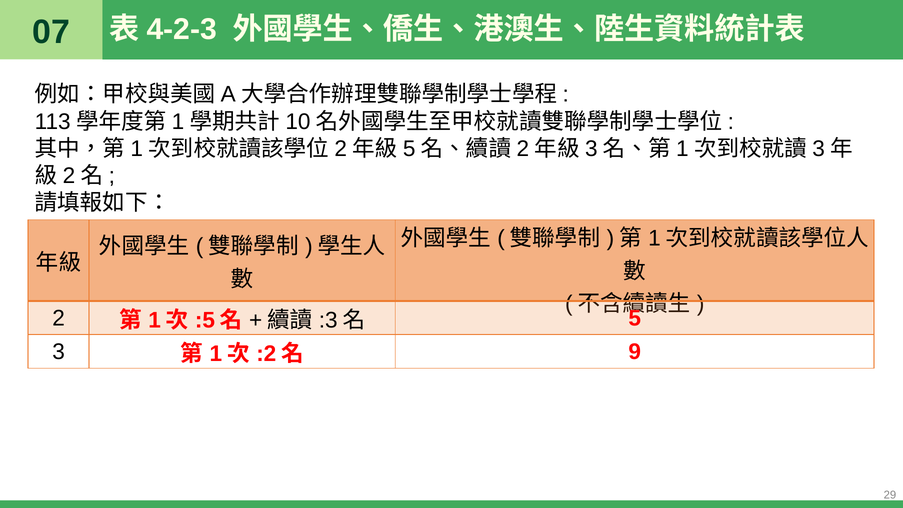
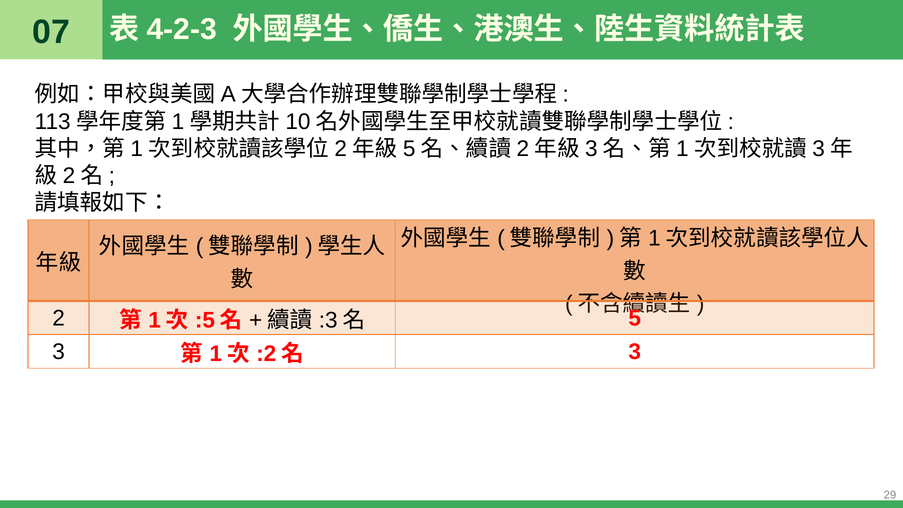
9: 9 -> 3 (635, 352)
